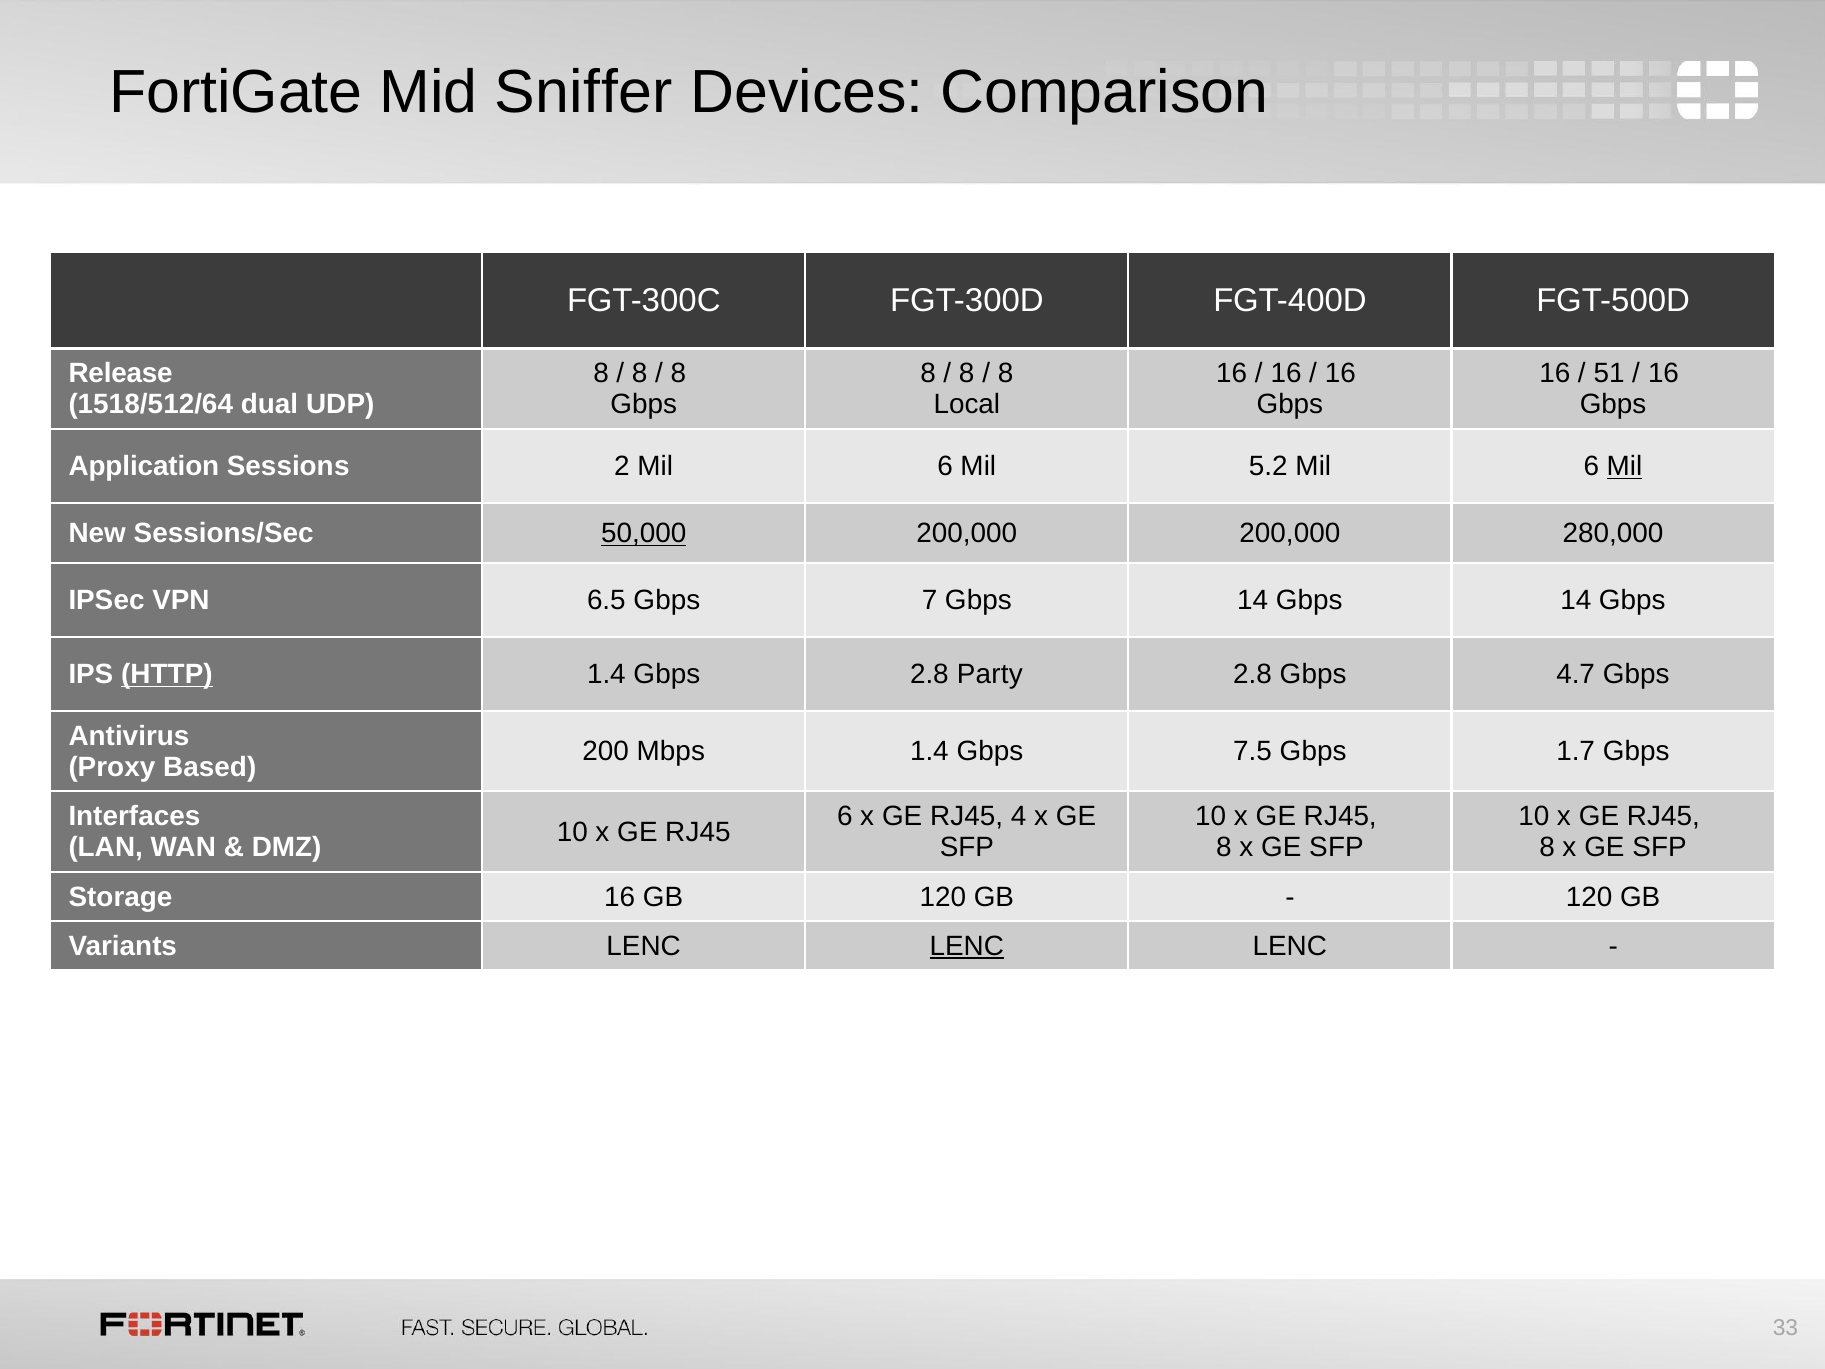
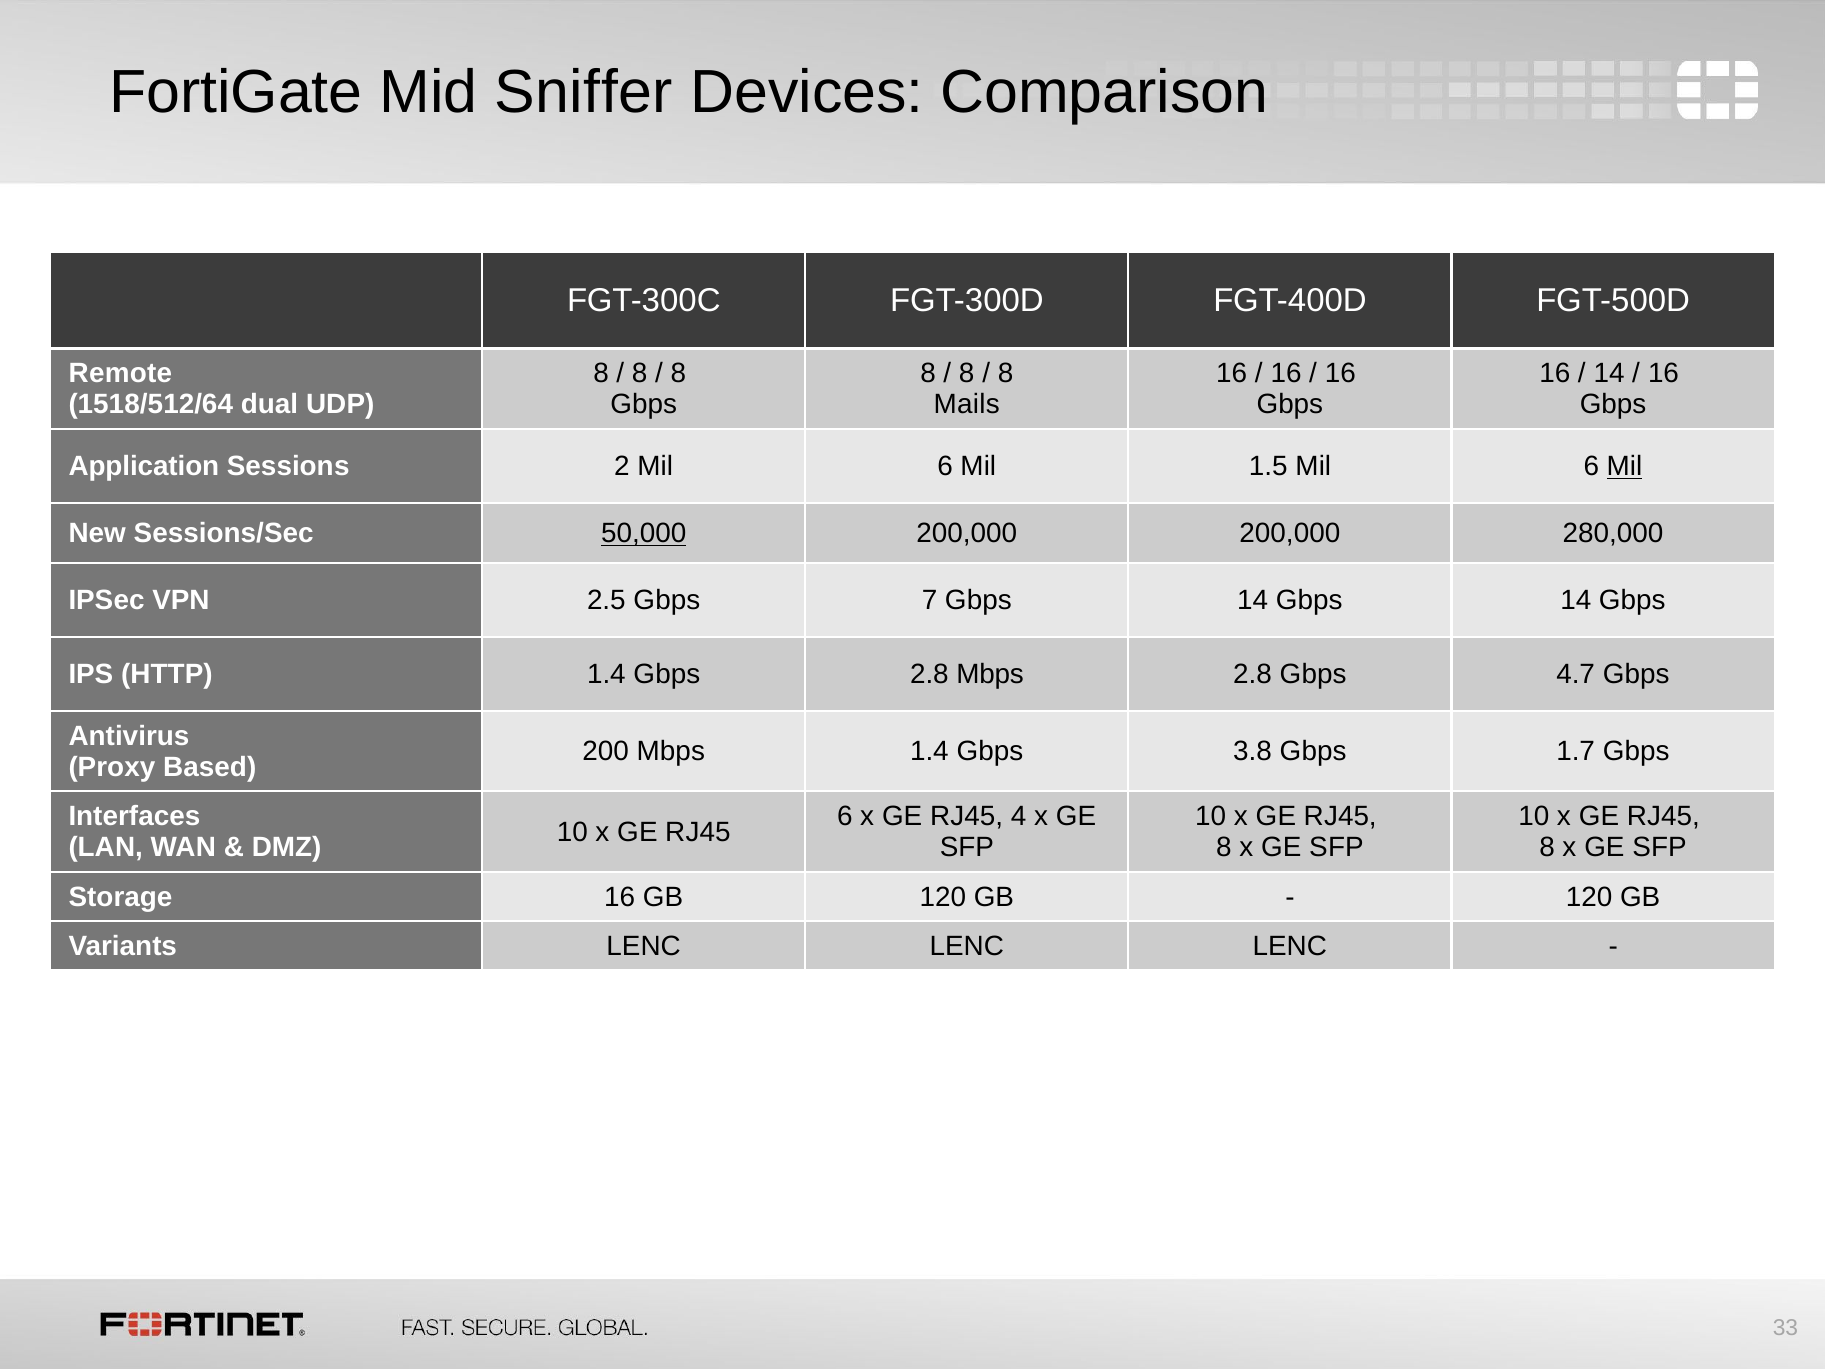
Release: Release -> Remote (120, 374)
51: 51 -> 14 (1609, 374)
Local: Local -> Mails (967, 405)
5.2: 5.2 -> 1.5 (1268, 466)
6.5: 6.5 -> 2.5 (606, 600)
HTTP underline: present -> none (167, 674)
2.8 Party: Party -> Mbps (990, 674)
7.5: 7.5 -> 3.8 (1253, 751)
LENC underline: present -> none (967, 946)
